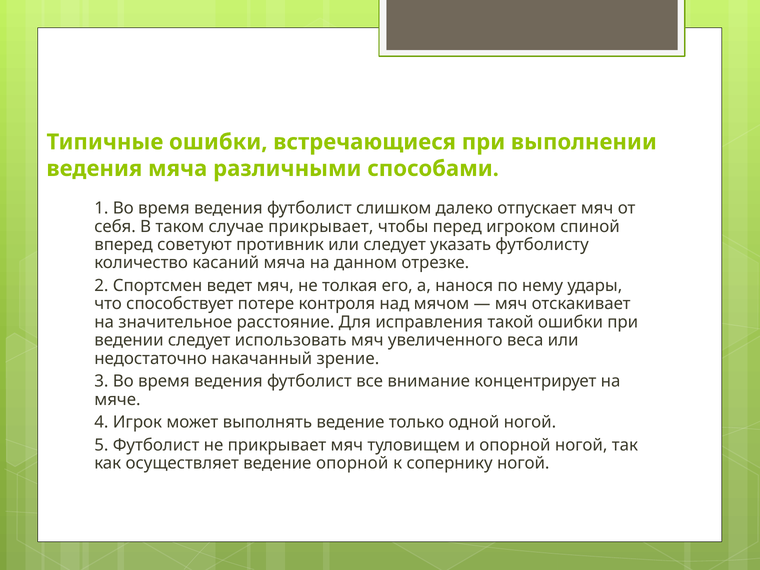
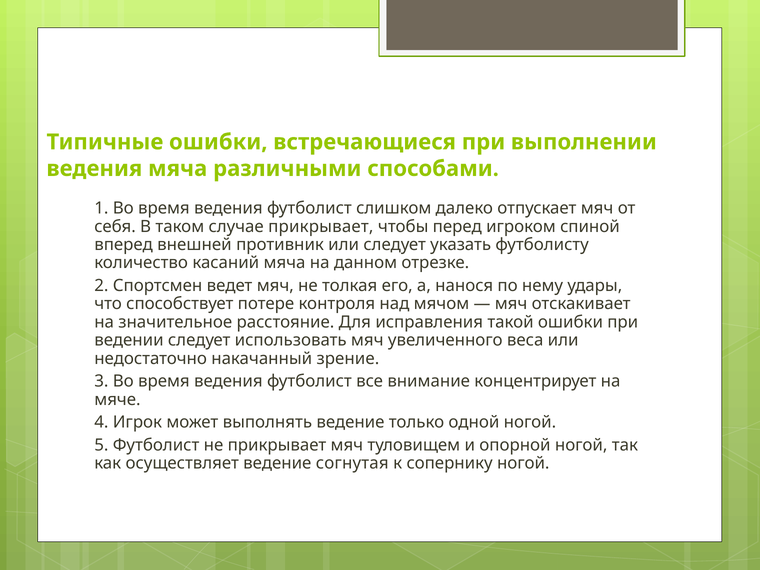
советуют: советуют -> внешней (194, 245)
ведение опорной: опорной -> согнутая (352, 463)
